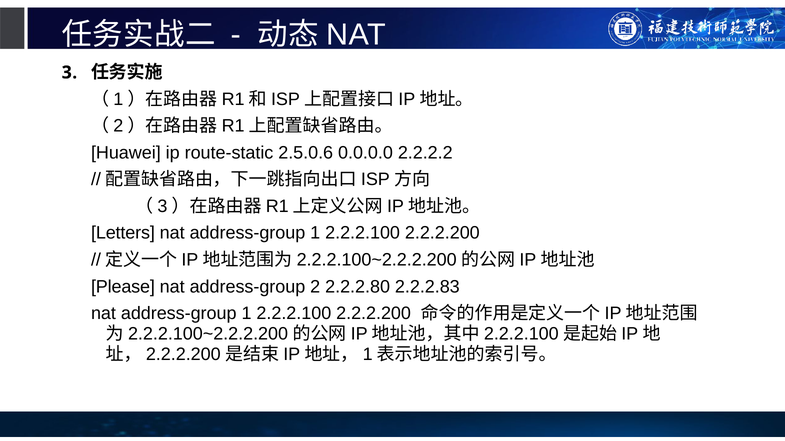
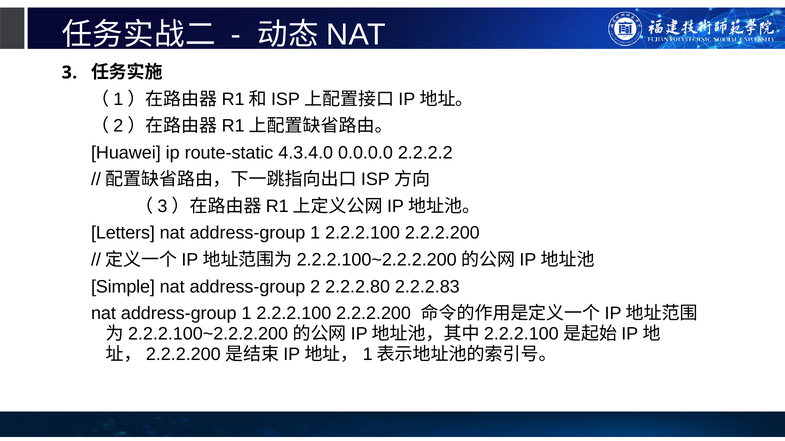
2.5.0.6: 2.5.0.6 -> 4.3.4.0 (306, 153)
Please: Please -> Simple (123, 287)
